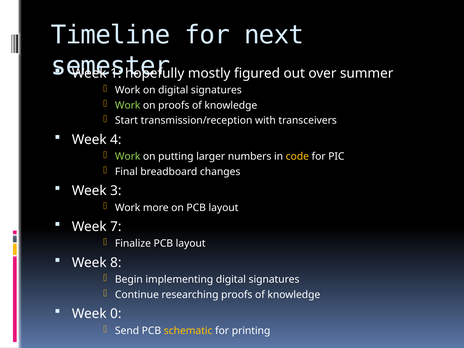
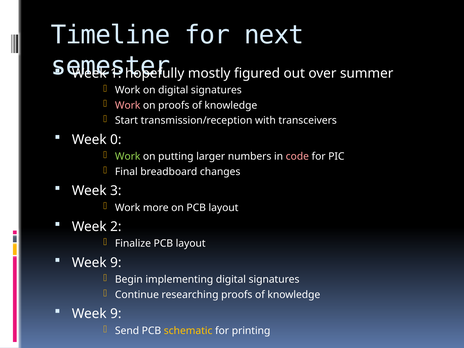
Work colour: light green -> pink (128, 105)
4: 4 -> 0 (116, 140)
code colour: yellow -> pink (297, 156)
7: 7 -> 2 (116, 227)
8: 8 -> 9 (116, 263)
0: 0 -> 9 (116, 314)
